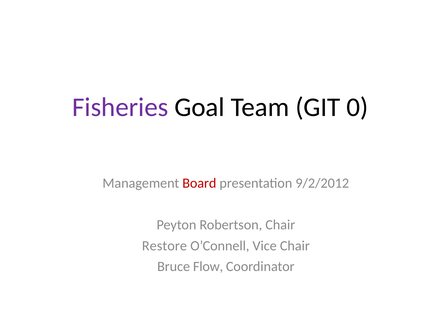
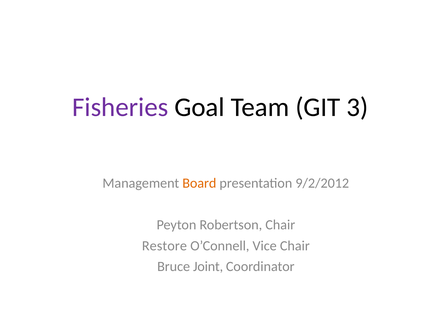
0: 0 -> 3 (357, 107)
Board colour: red -> orange (199, 183)
Flow: Flow -> Joint (208, 266)
